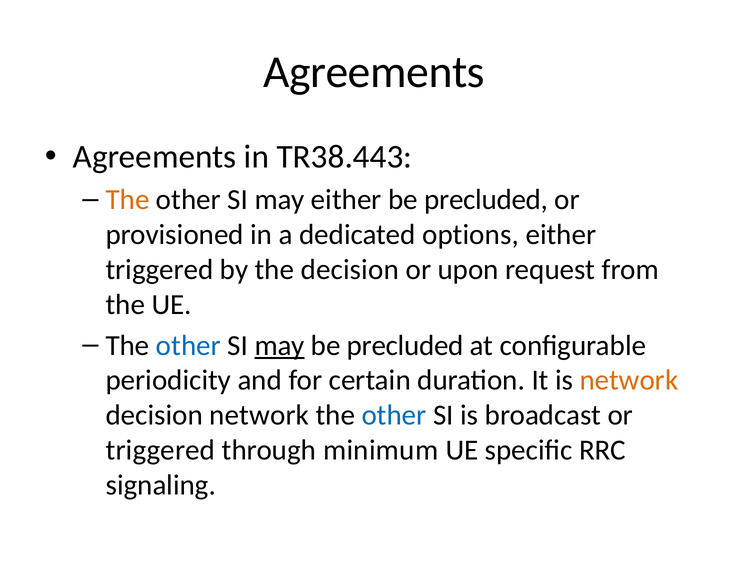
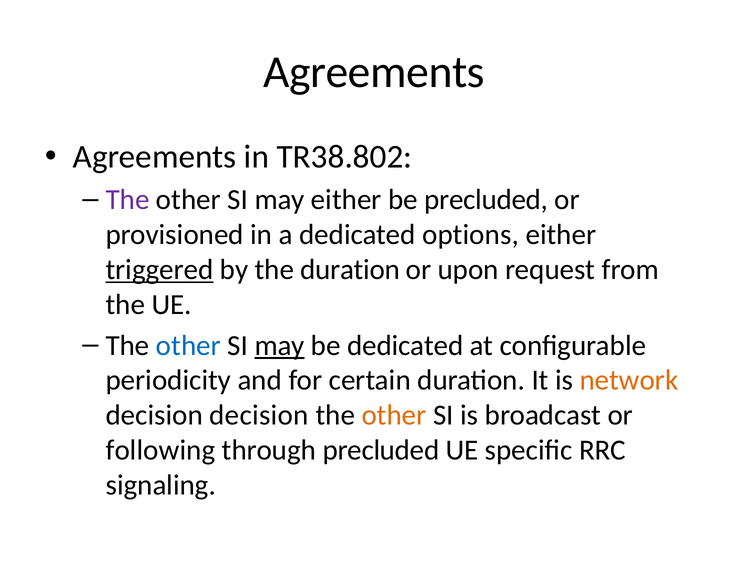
TR38.443: TR38.443 -> TR38.802 (344, 157)
The colour: orange -> purple (128, 200)
triggered underline: none -> present (160, 270)
the decision: decision -> duration (350, 270)
precluded: precluded -> dedicated (405, 345)
decision network: network -> decision (259, 415)
other colour: blue -> orange (394, 415)
triggered: triggered -> following (160, 450)
through minimum: minimum -> precluded (381, 450)
